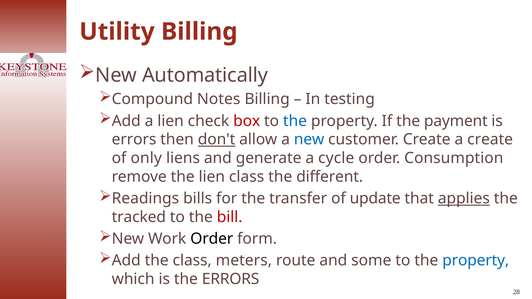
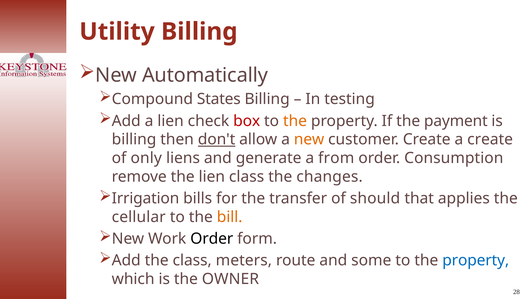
Notes: Notes -> States (219, 99)
the colour: blue -> orange (295, 121)
errors: errors -> billing (134, 140)
new colour: blue -> orange (309, 140)
cycle: cycle -> from (336, 158)
different: different -> changes (330, 177)
Readings: Readings -> Irrigation (146, 199)
update: update -> should (375, 199)
applies underline: present -> none (464, 199)
tracked: tracked -> cellular (139, 217)
bill colour: red -> orange (230, 217)
the ERRORS: ERRORS -> OWNER (230, 279)
